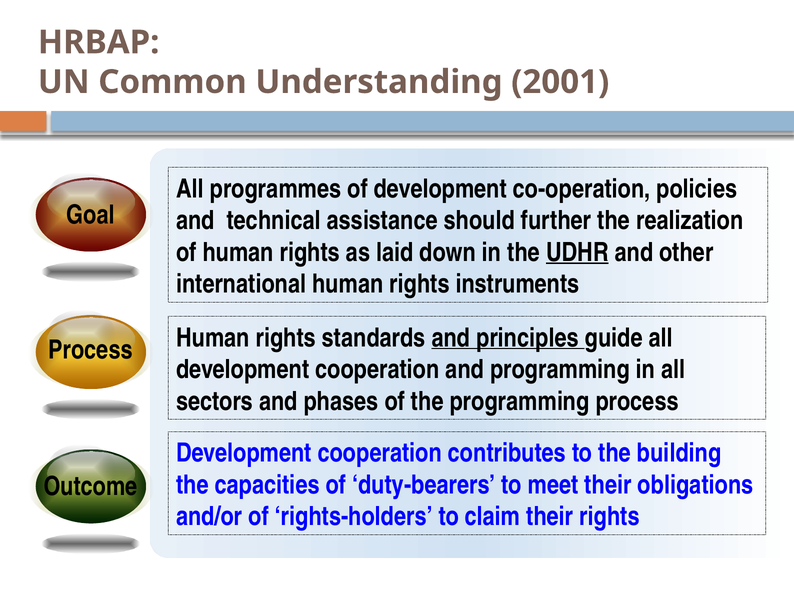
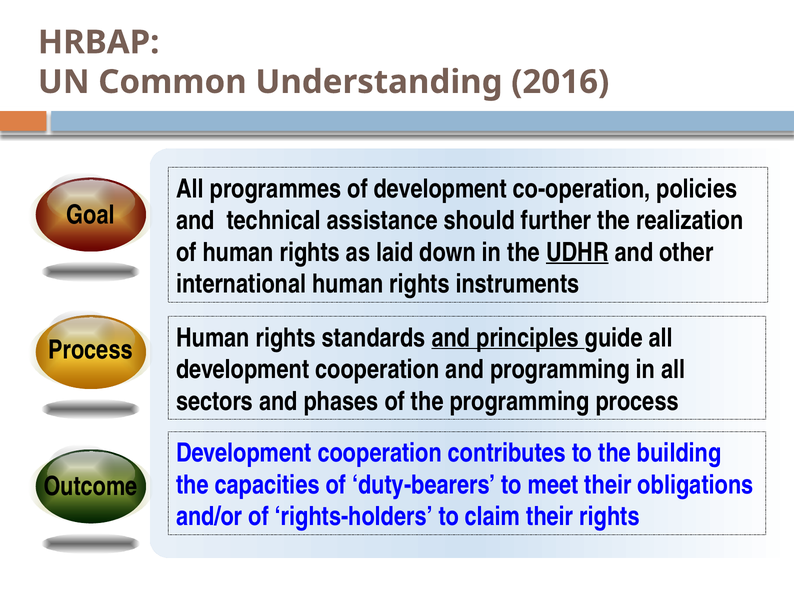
2001: 2001 -> 2016 (560, 82)
